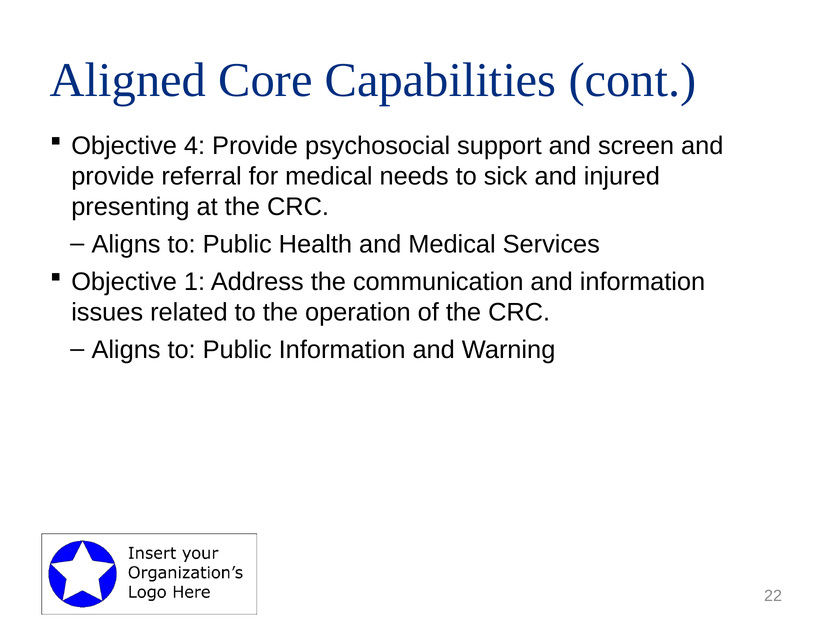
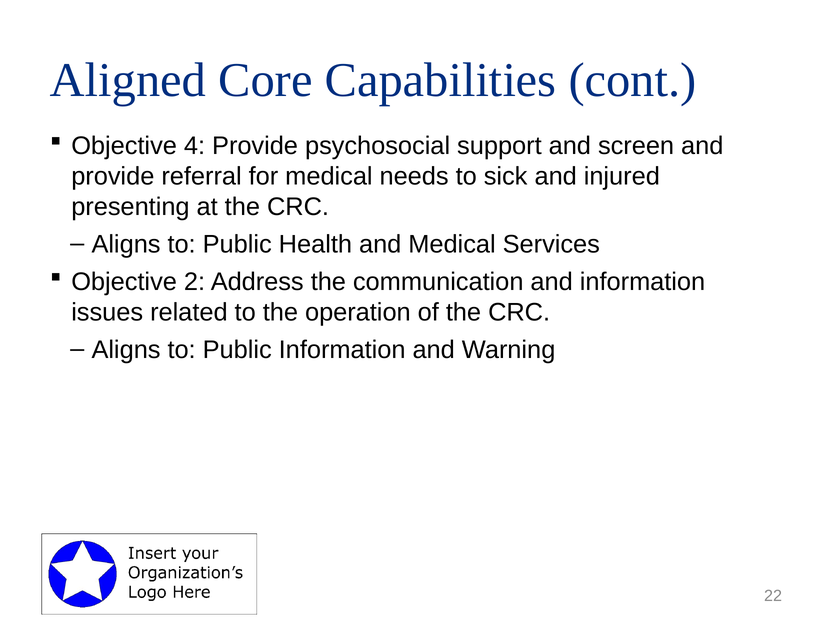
1: 1 -> 2 (194, 282)
